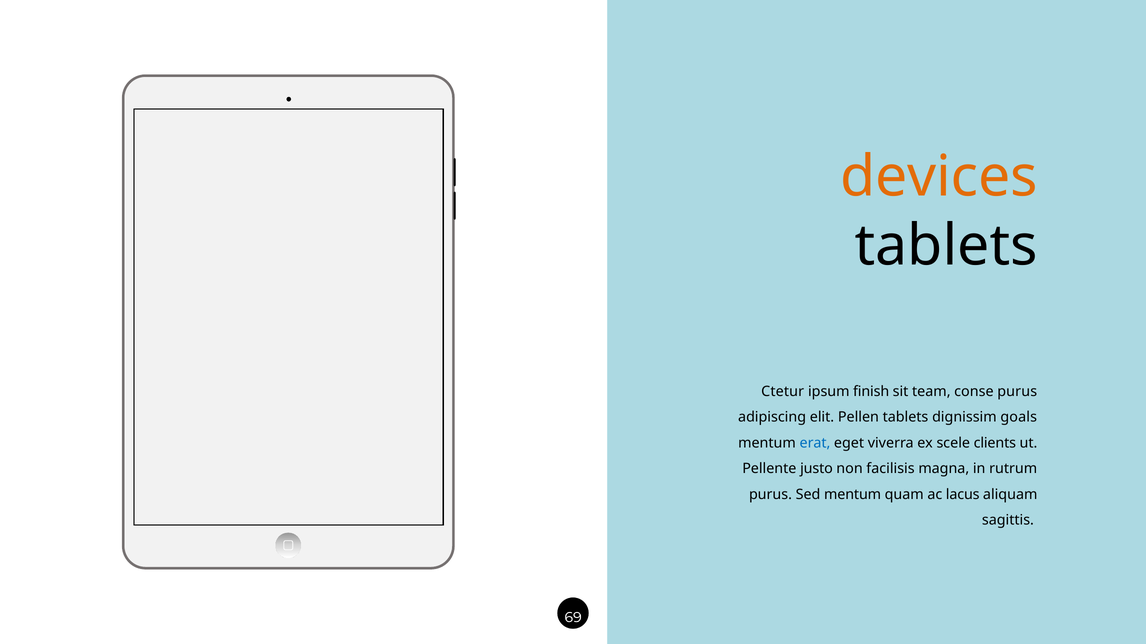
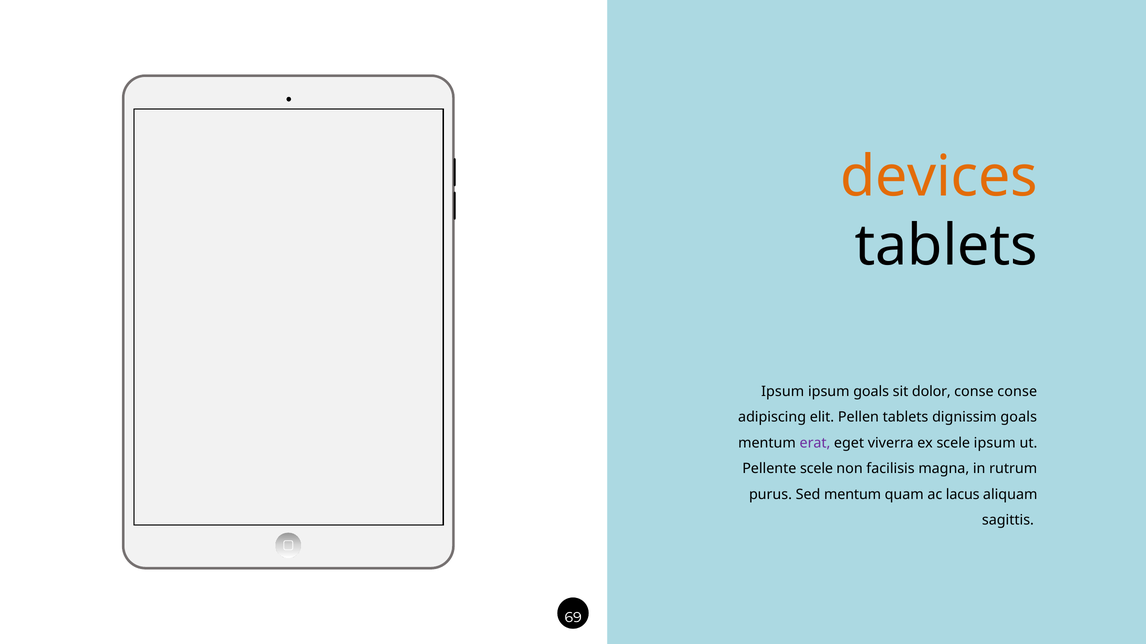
Ctetur: Ctetur -> Ipsum (783, 392)
ipsum finish: finish -> goals (871, 392)
team: team -> dolor (931, 392)
conse purus: purus -> conse (1017, 392)
erat colour: blue -> purple (815, 443)
scele clients: clients -> ipsum (995, 443)
Pellente justo: justo -> scele (817, 469)
